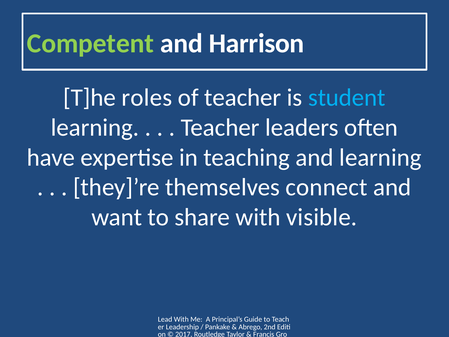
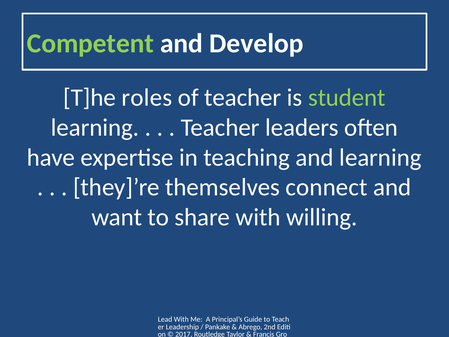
Harrison: Harrison -> Develop (256, 43)
student colour: light blue -> light green (347, 98)
visible: visible -> willing (322, 217)
